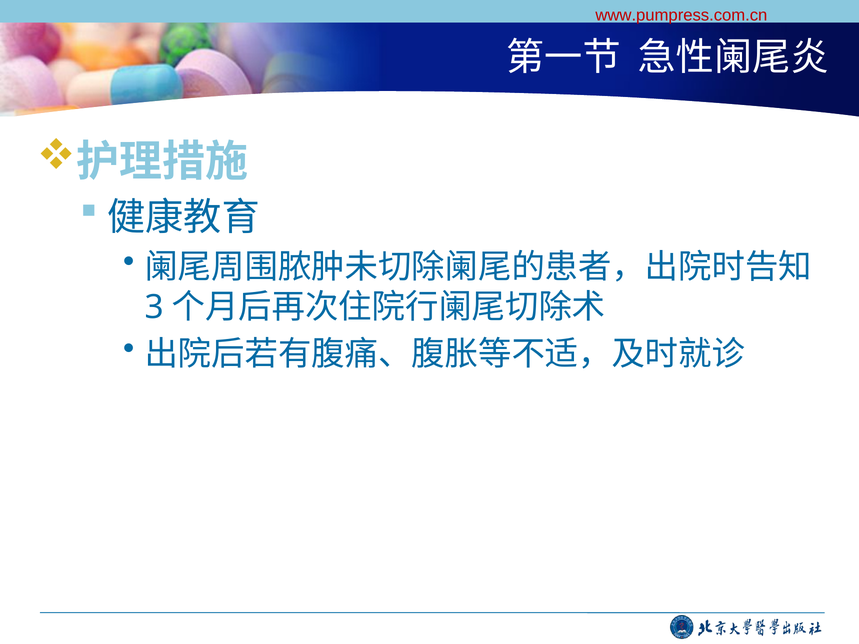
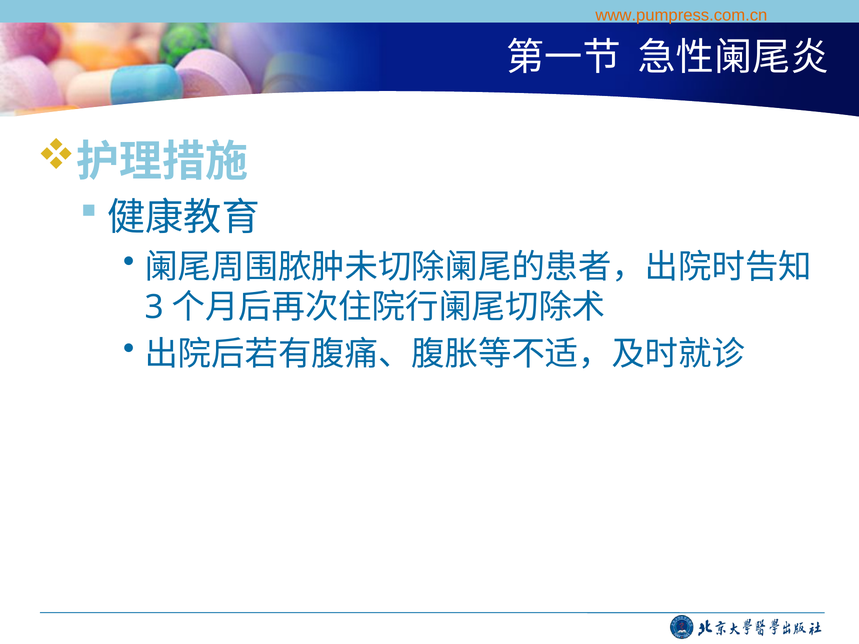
www.pumpress.com.cn colour: red -> orange (681, 15)
